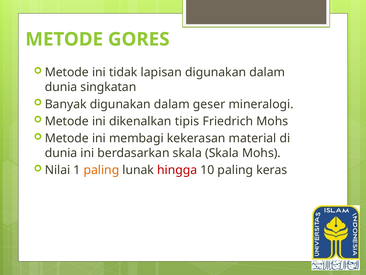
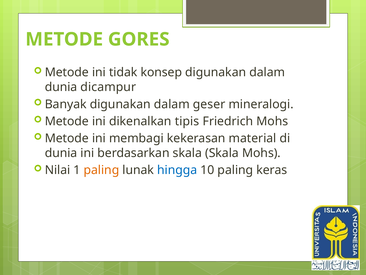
lapisan: lapisan -> konsep (161, 72)
singkatan: singkatan -> dicampur (108, 87)
hingga colour: red -> blue (177, 170)
